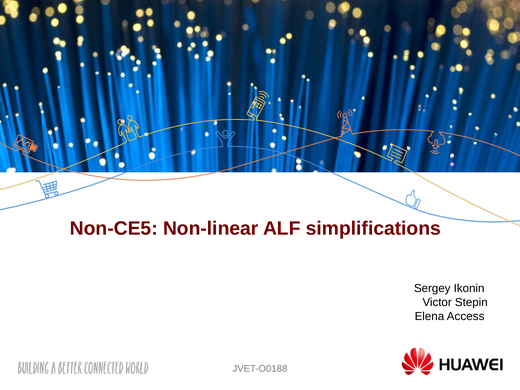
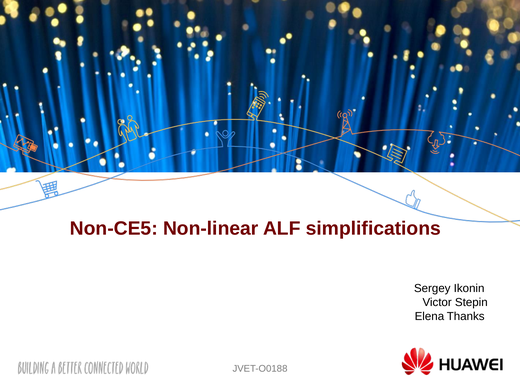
Access: Access -> Thanks (466, 316)
